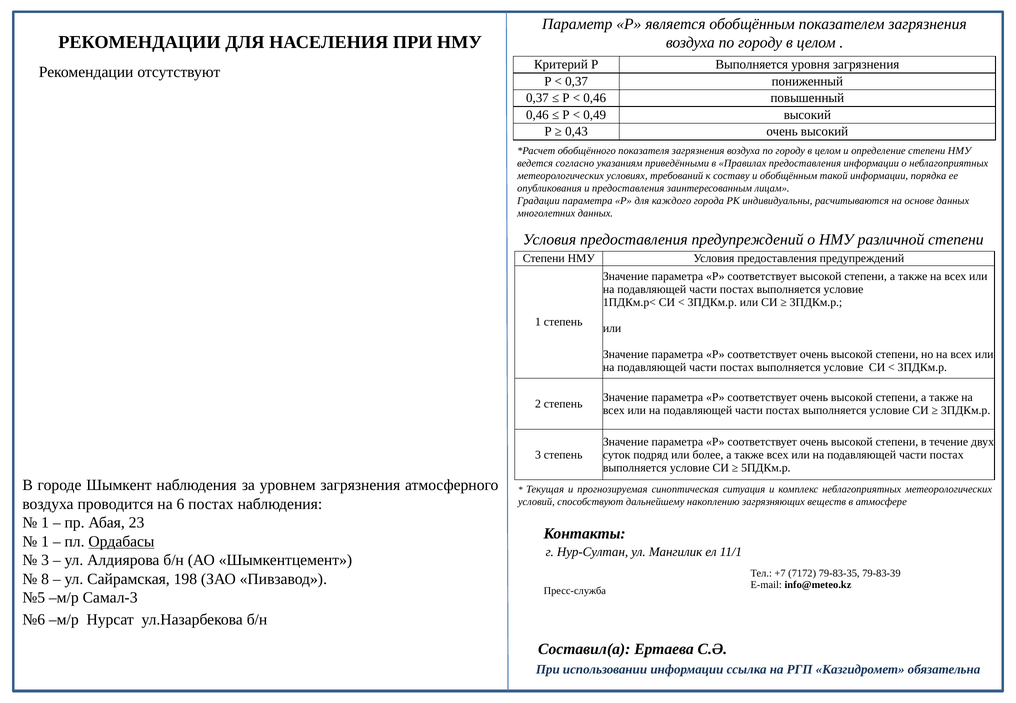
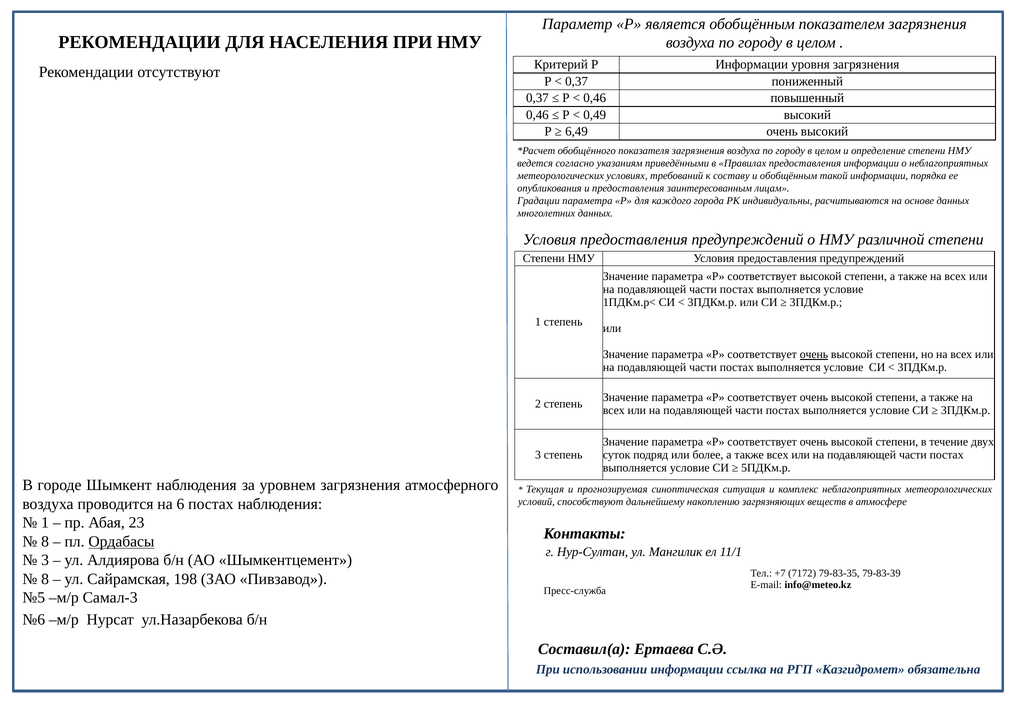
Р Выполняется: Выполняется -> Информации (752, 64)
0,43: 0,43 -> 6,49 (576, 132)
очень underline: none -> present (814, 355)
1: 1 -> 8 (45, 542)
